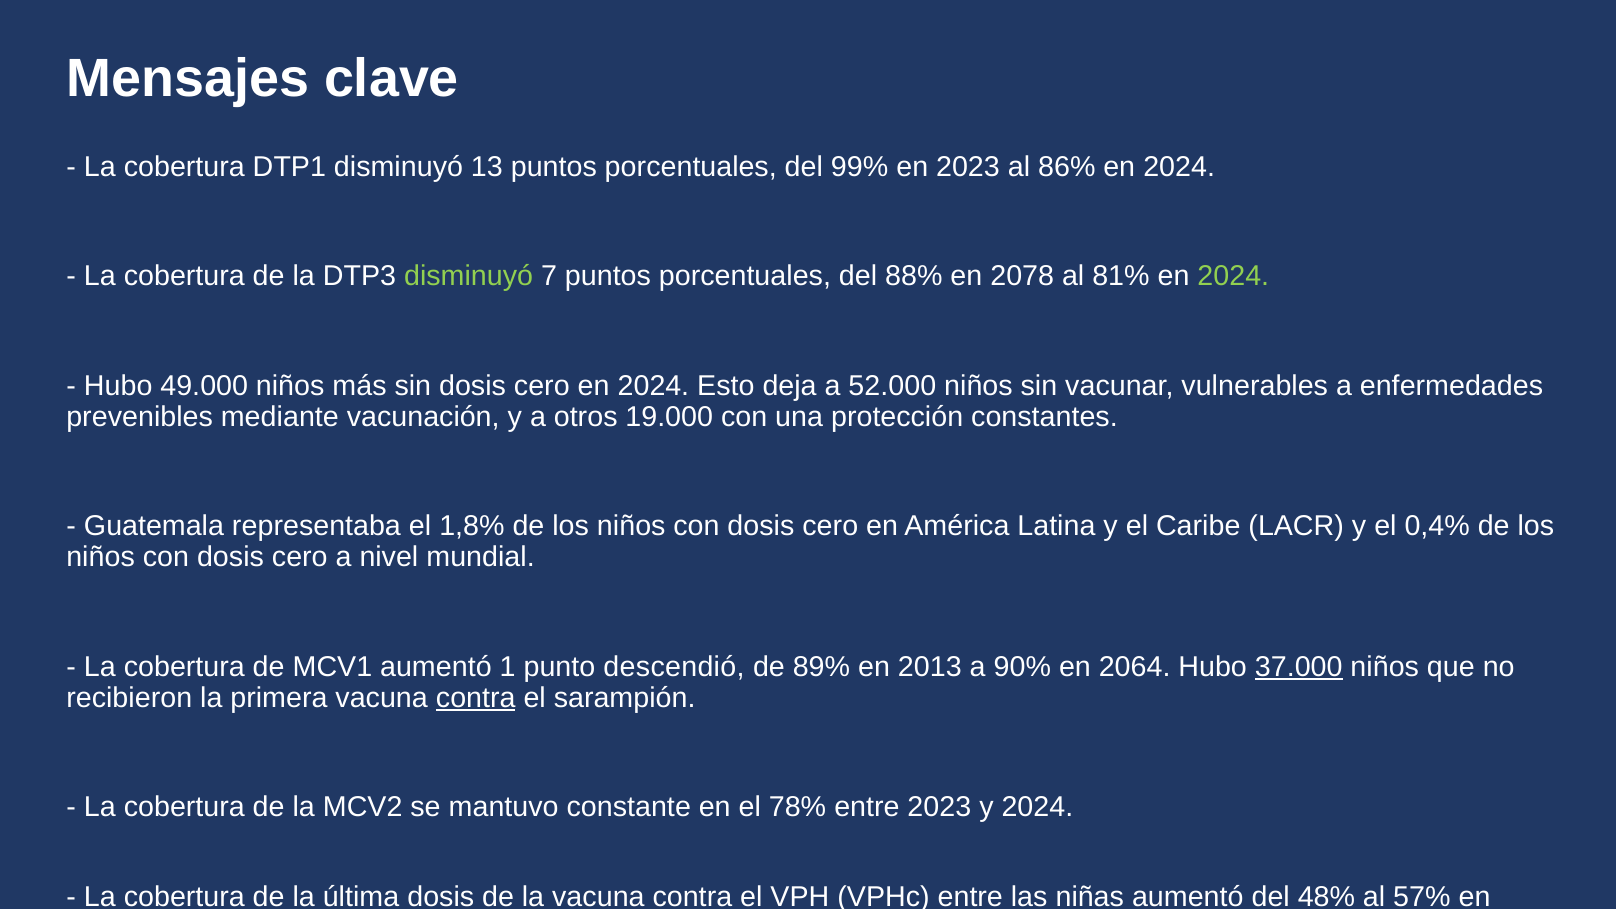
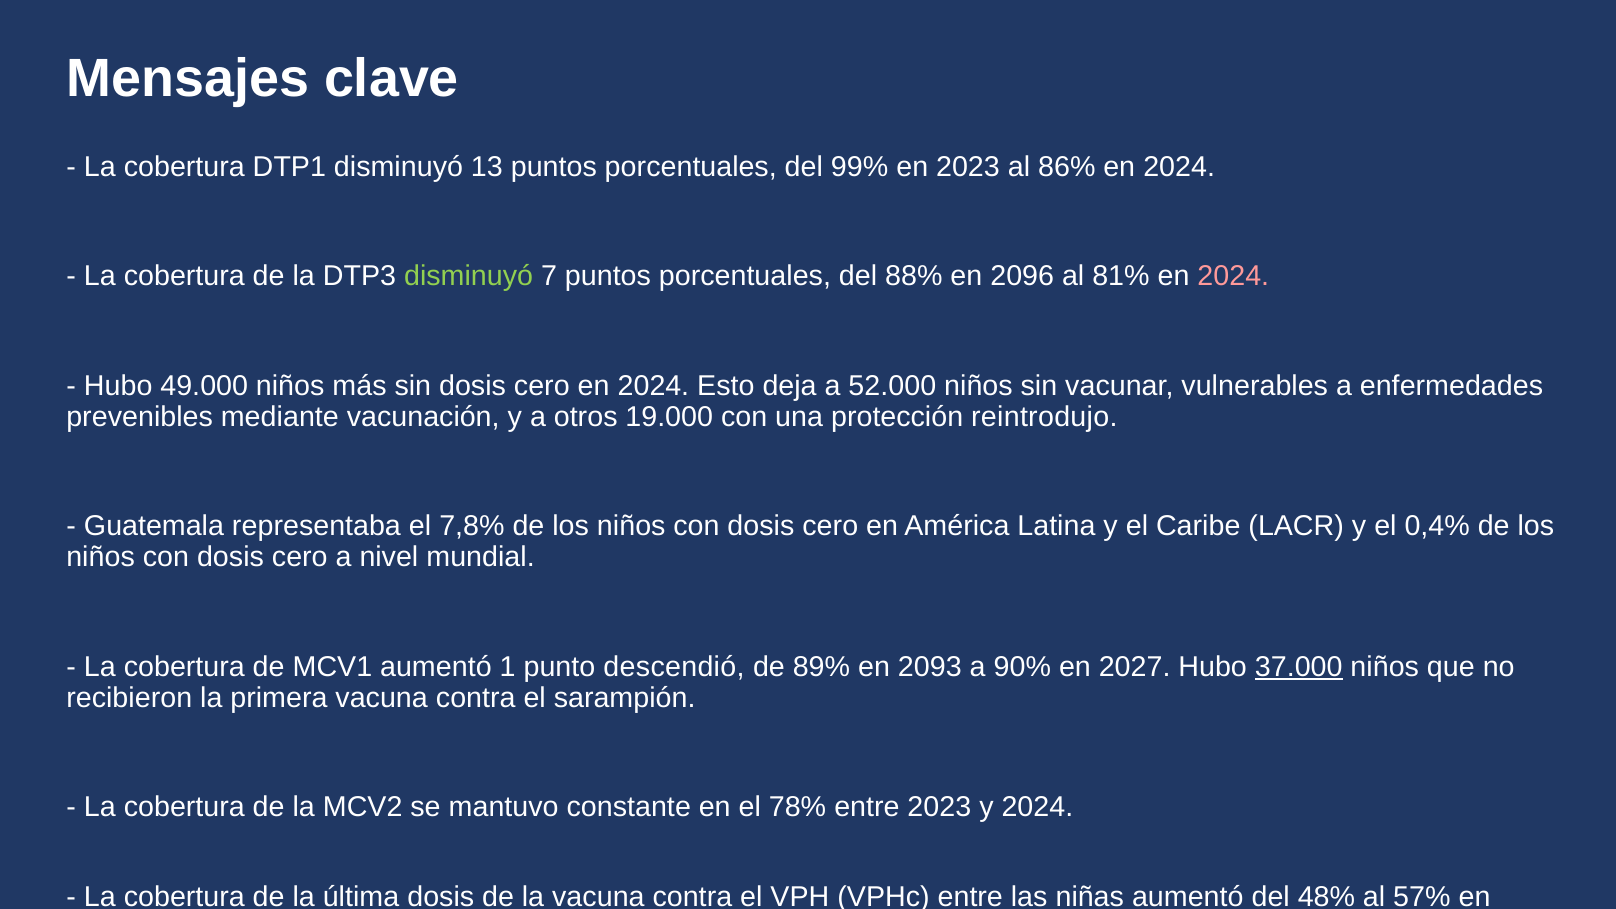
2078: 2078 -> 2096 (1022, 276)
2024 colour: light green -> pink (1233, 276)
constantes: constantes -> reintrodujo (1044, 417)
1,8%: 1,8% -> 7,8% (472, 526)
2013: 2013 -> 2093 (930, 667)
2064: 2064 -> 2027 (1135, 667)
contra underline: present -> none (476, 698)
